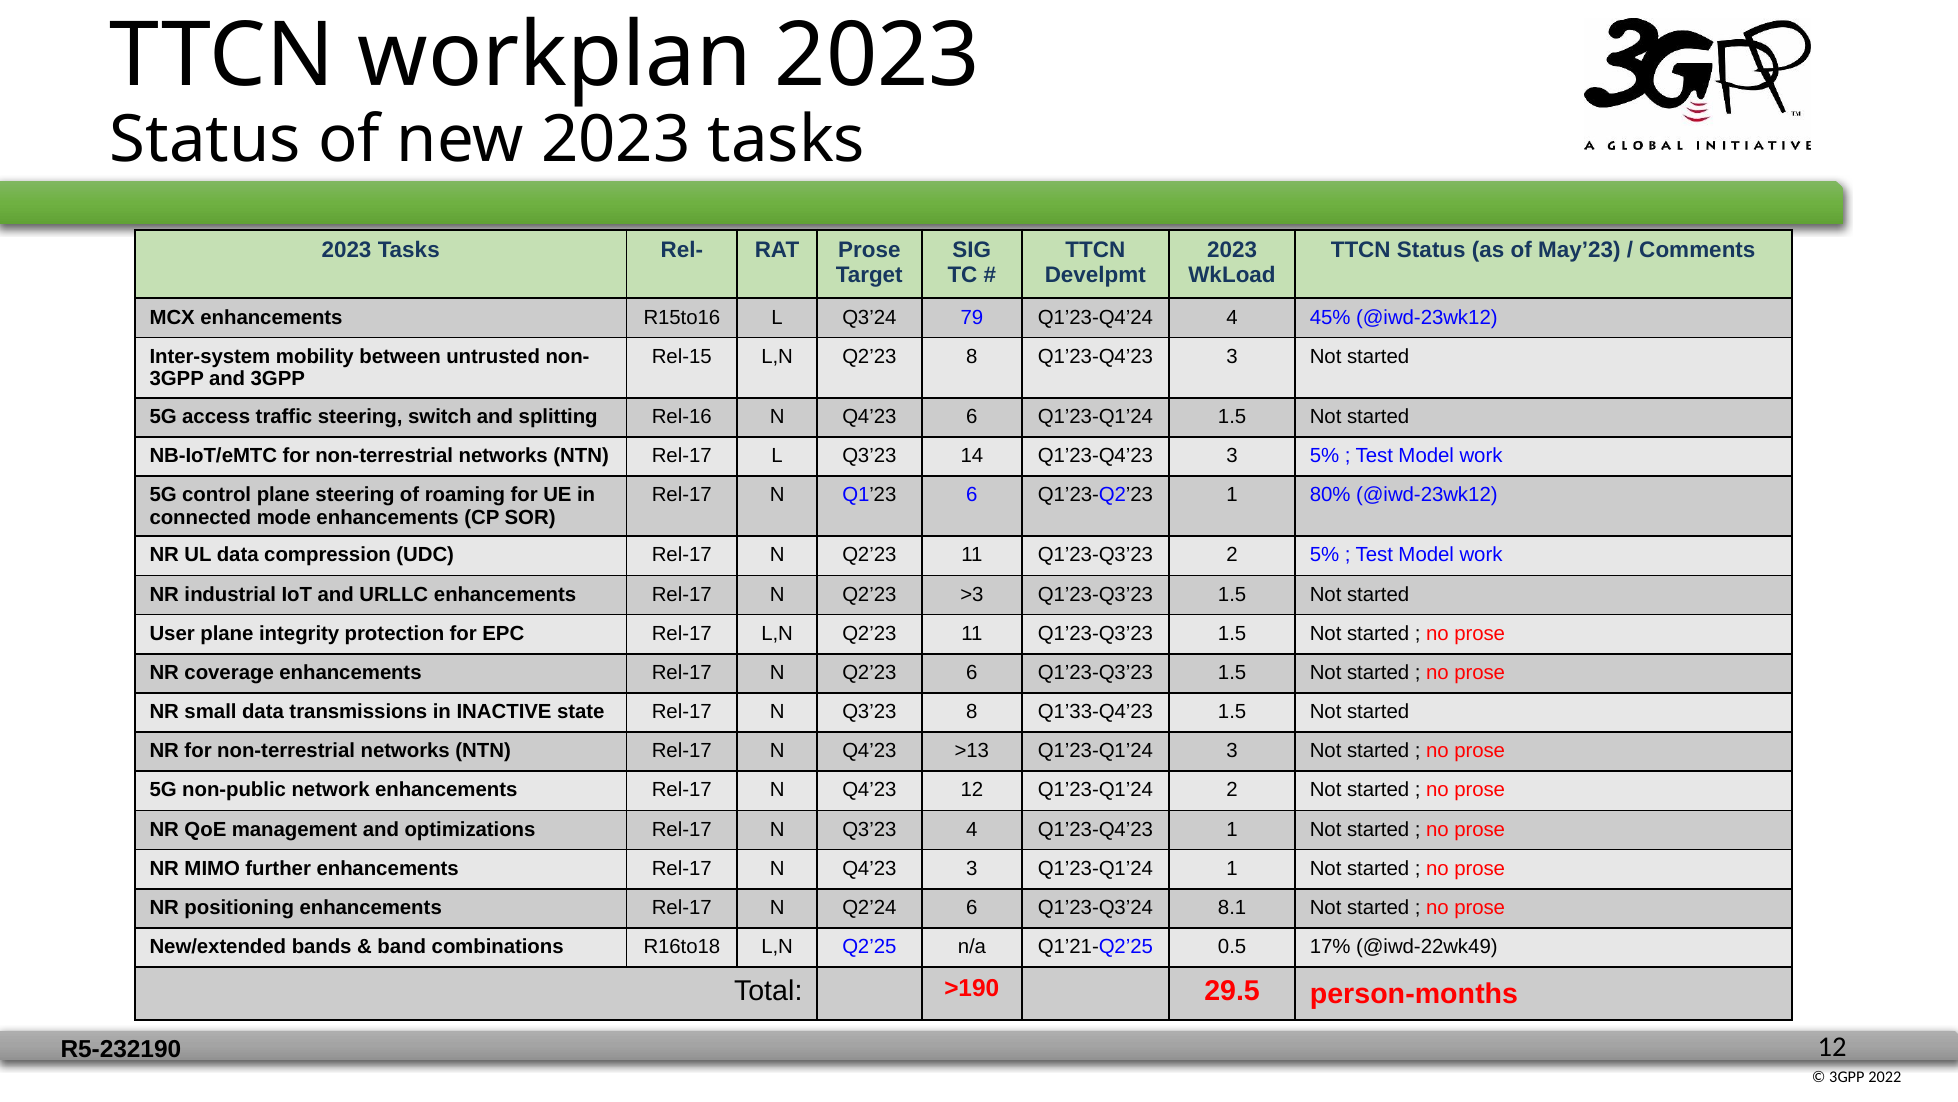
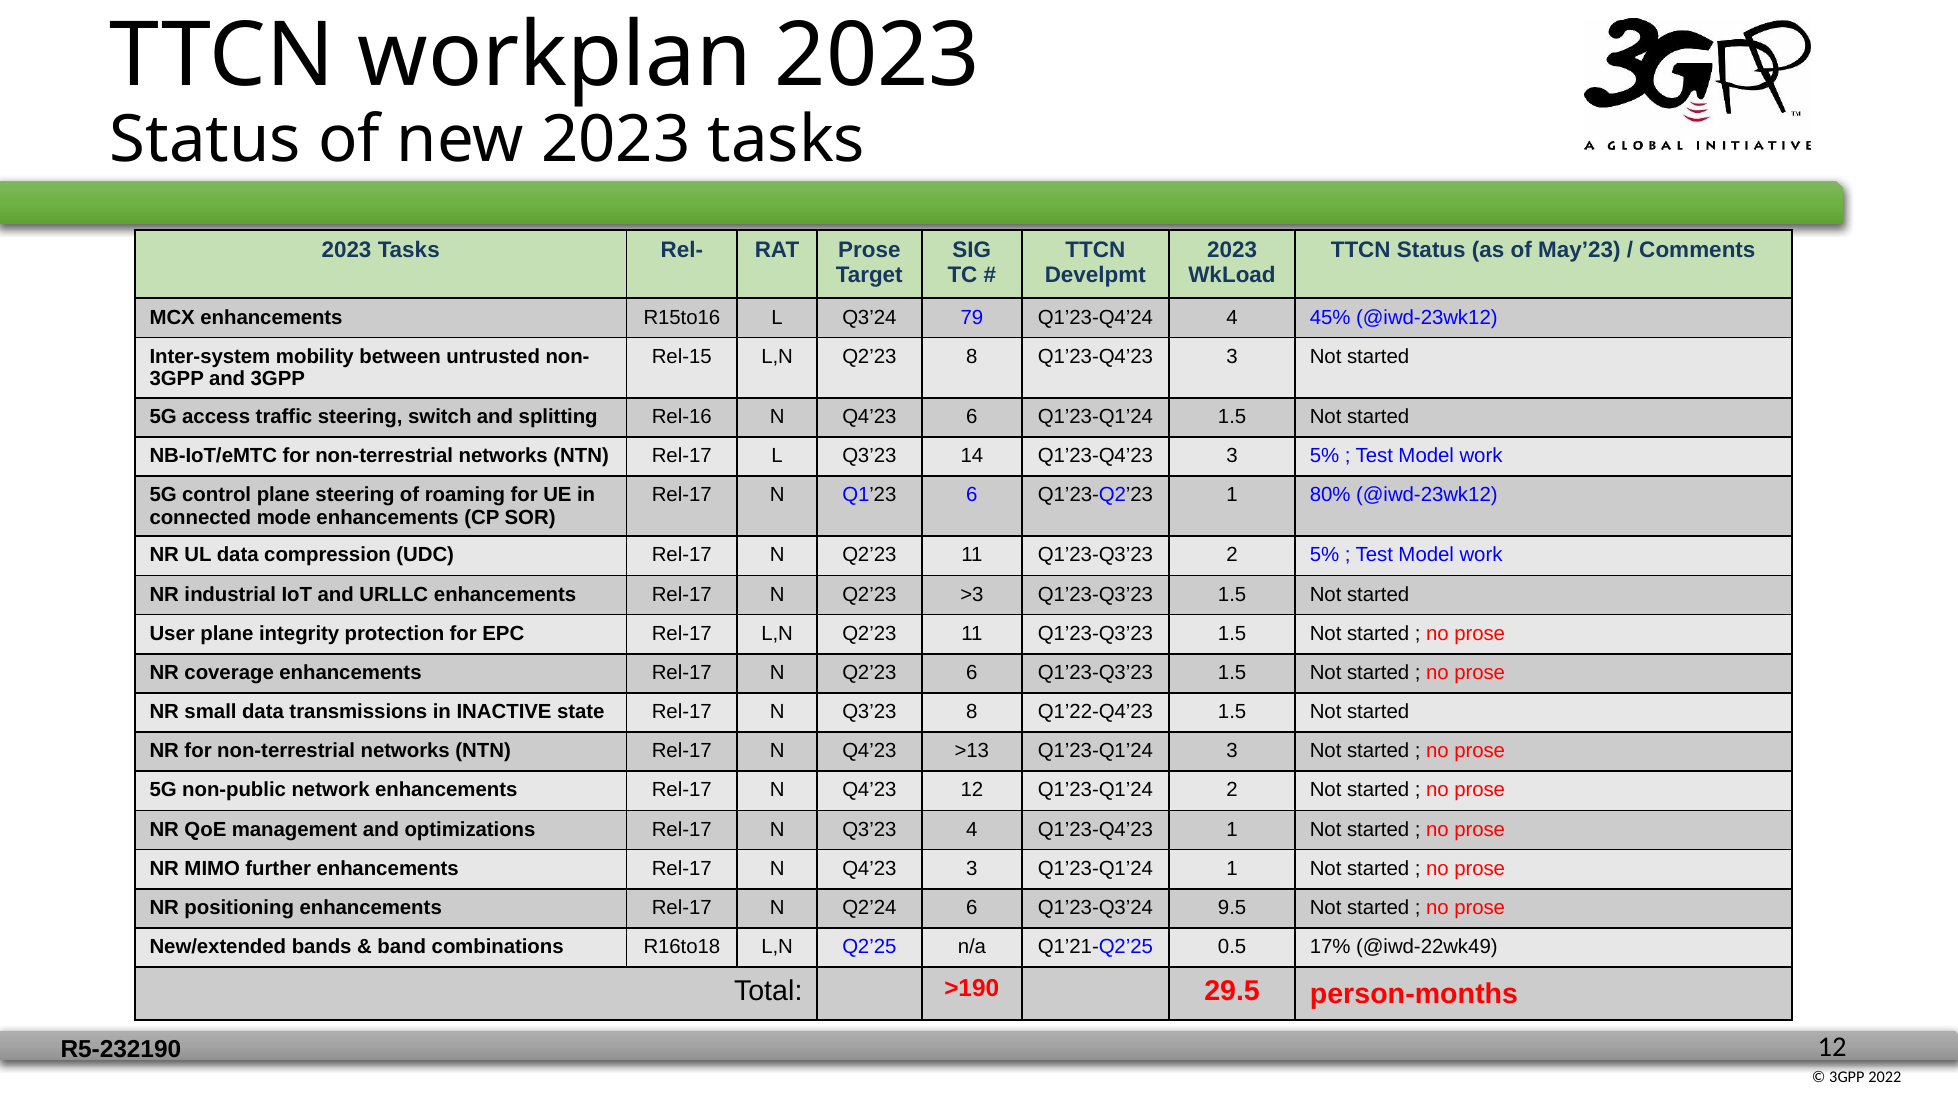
Q1’33-Q4’23: Q1’33-Q4’23 -> Q1’22-Q4’23 (1095, 711)
8.1: 8.1 -> 9.5 (1232, 907)
